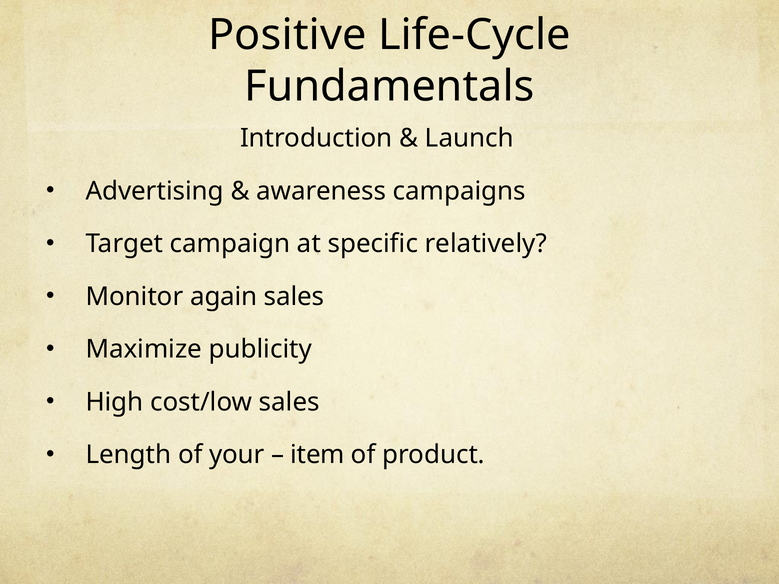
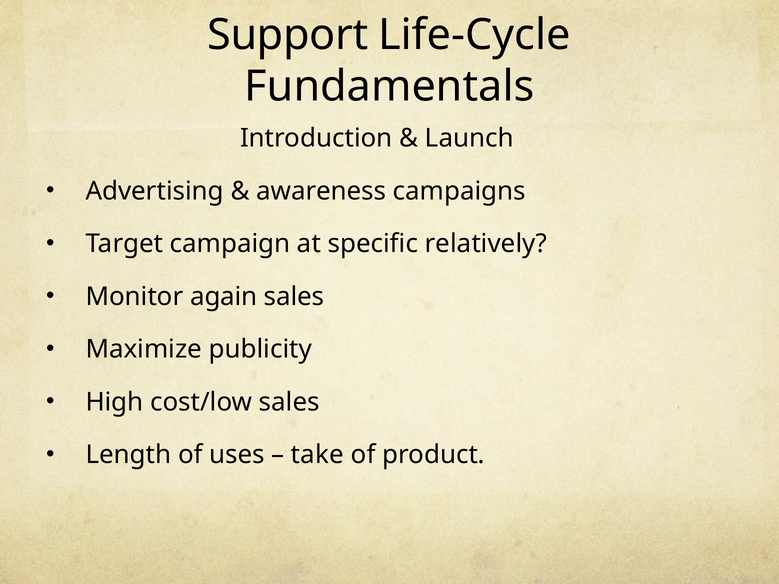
Positive: Positive -> Support (288, 35)
your: your -> uses (237, 455)
item: item -> take (317, 455)
